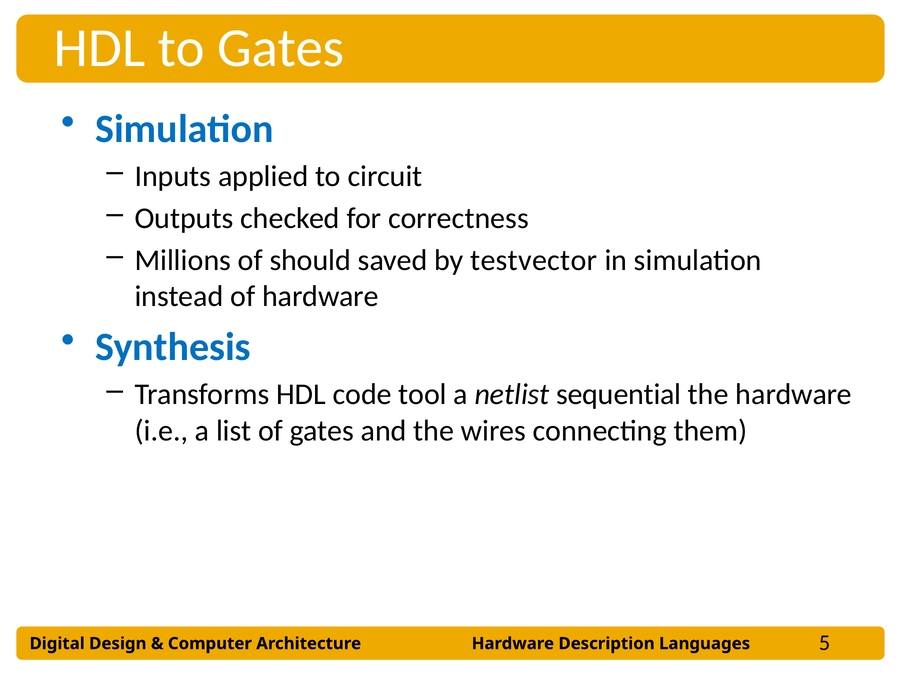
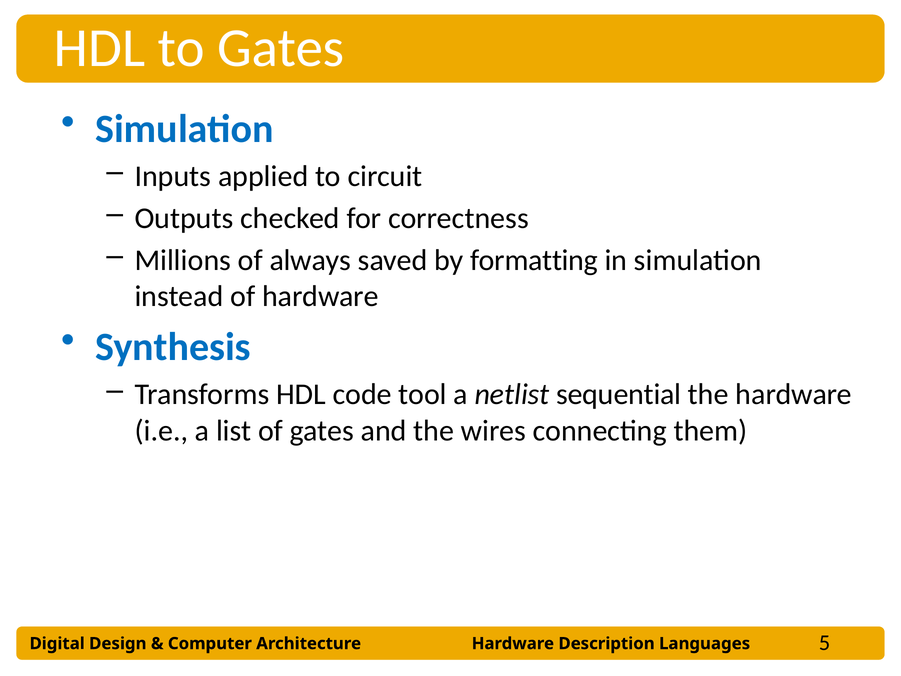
should: should -> always (310, 260)
testvector: testvector -> formatting (534, 260)
